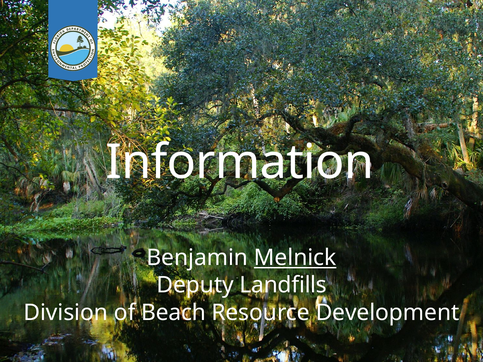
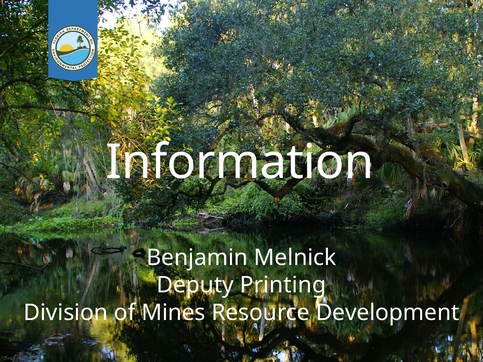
Melnick underline: present -> none (295, 258)
Landfills: Landfills -> Printing (283, 285)
Beach: Beach -> Mines (173, 313)
